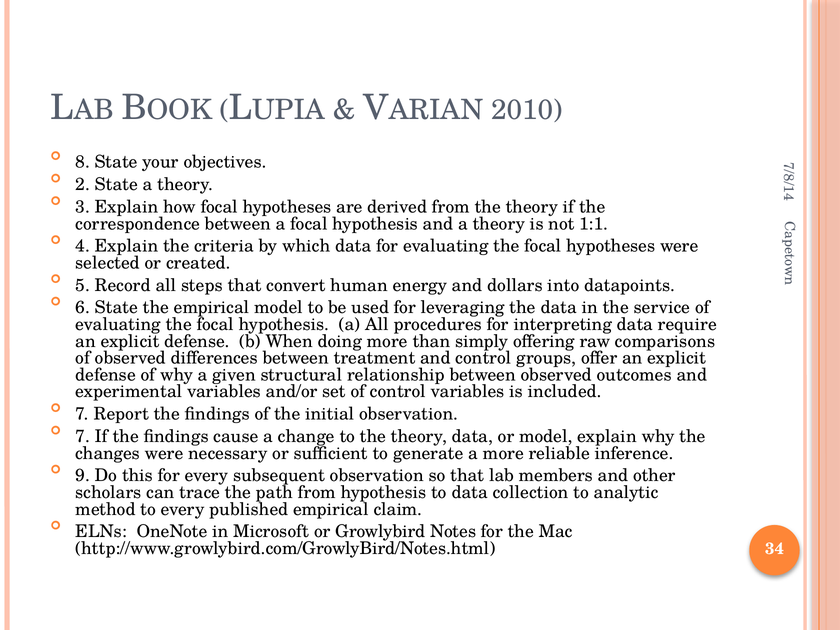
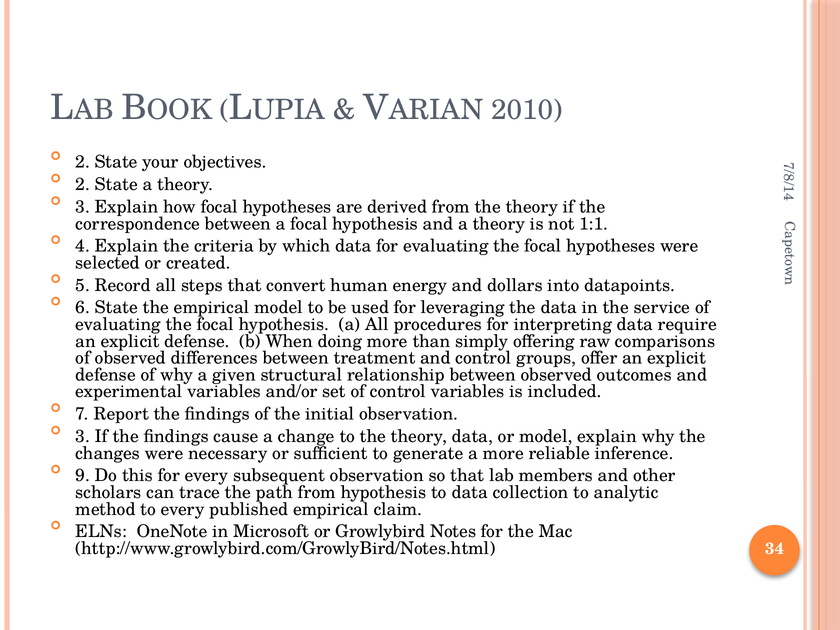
8: 8 -> 2 (83, 162)
7: 7 -> 3 (83, 436)
